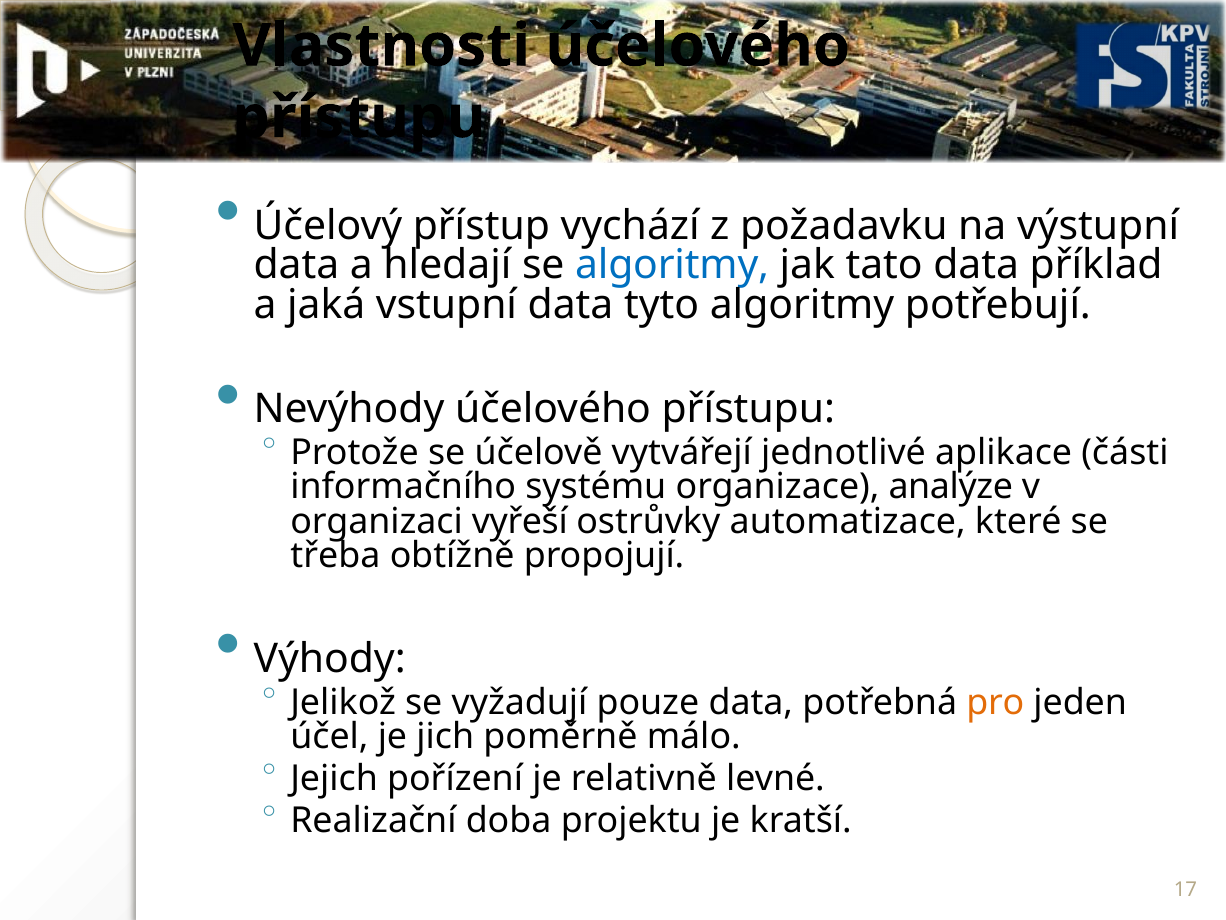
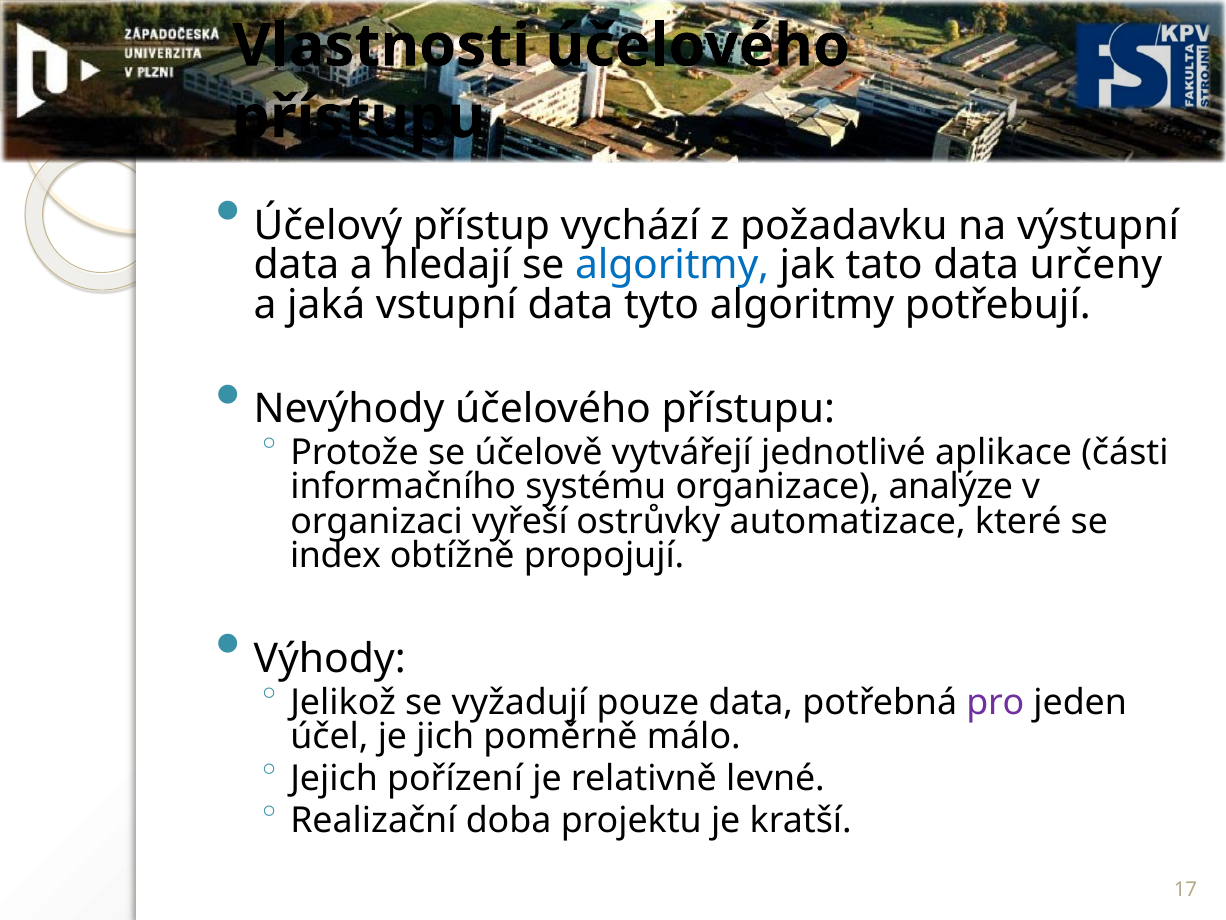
příklad: příklad -> určeny (1096, 265)
třeba: třeba -> index (336, 555)
pro colour: orange -> purple (995, 702)
